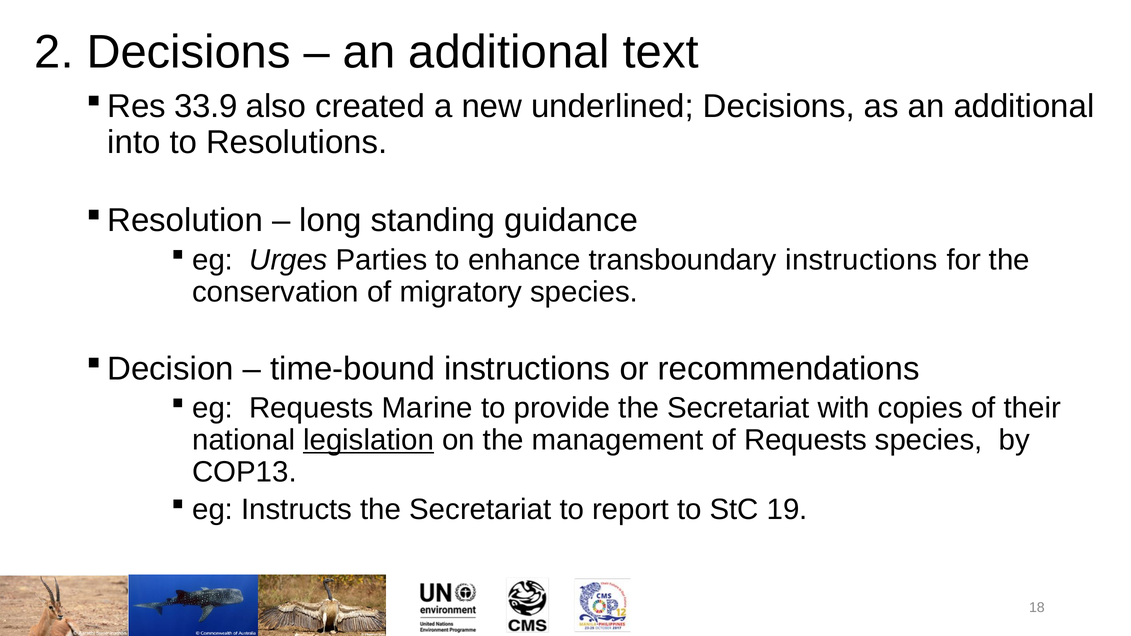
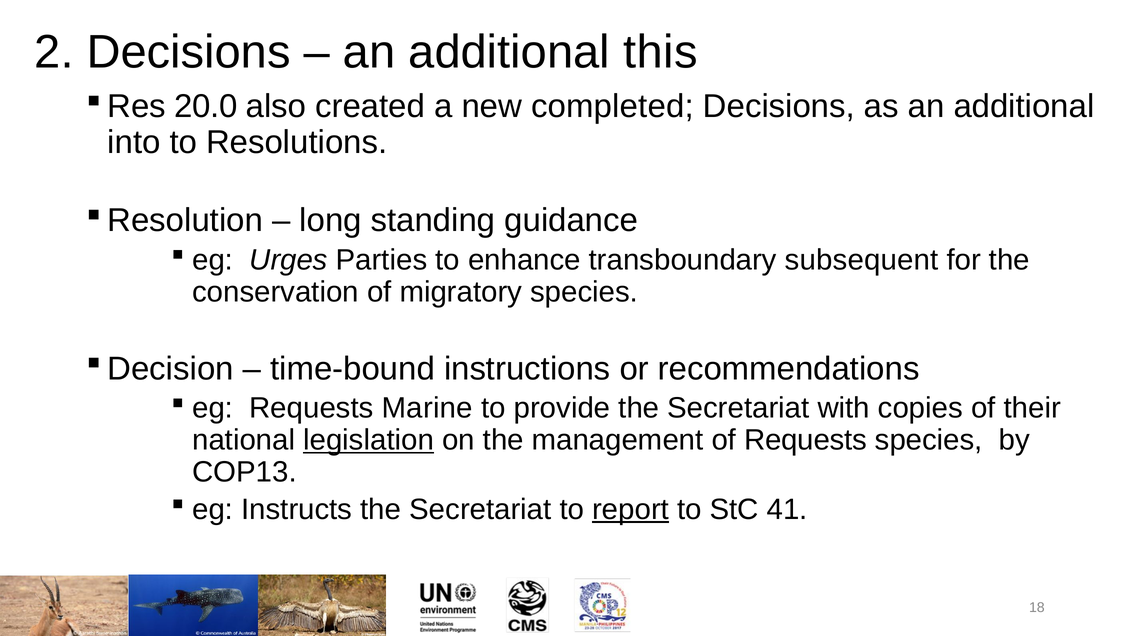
text: text -> this (661, 52)
33.9: 33.9 -> 20.0 (206, 107)
underlined: underlined -> completed (612, 107)
transboundary instructions: instructions -> subsequent (862, 260)
report underline: none -> present (631, 510)
19: 19 -> 41 (787, 510)
